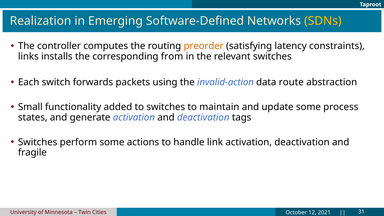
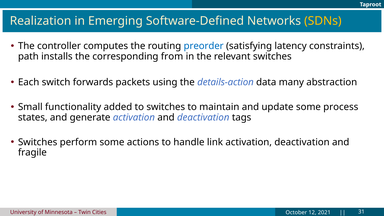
preorder colour: orange -> blue (204, 46)
links: links -> path (28, 56)
invalid-action: invalid-action -> details-action (225, 82)
route: route -> many (291, 82)
